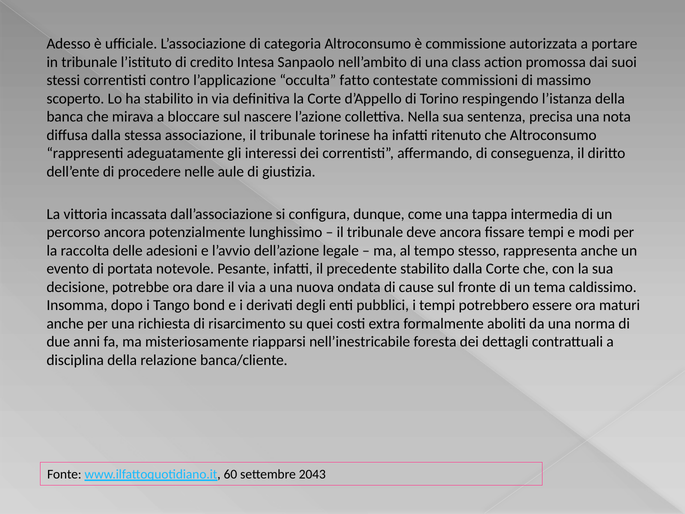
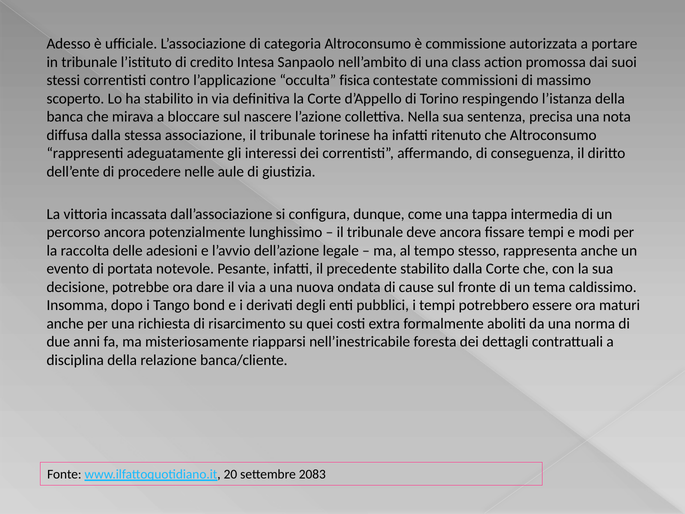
fatto: fatto -> fisica (355, 80)
60: 60 -> 20 (230, 474)
2043: 2043 -> 2083 (312, 474)
